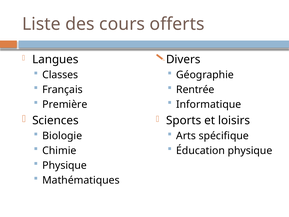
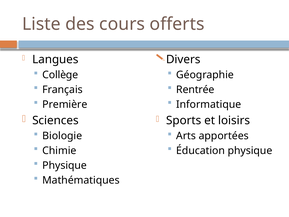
Classes: Classes -> Collège (60, 75)
spécifique: spécifique -> apportées (224, 136)
